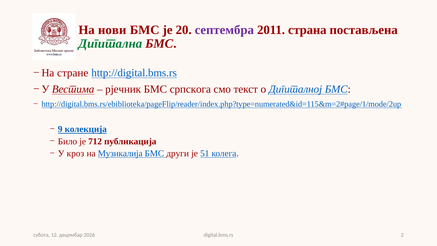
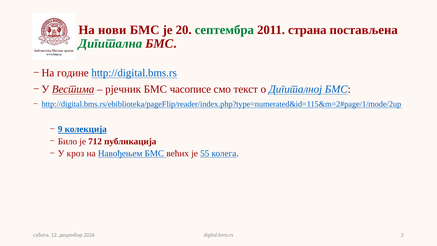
септембра colour: purple -> green (224, 30)
стране: стране -> године (73, 73)
српскога: српскога -> часописе (190, 89)
Музикалија: Музикалија -> Навођењем (120, 153)
други: други -> већих (178, 153)
51: 51 -> 55 (205, 153)
